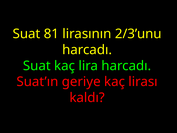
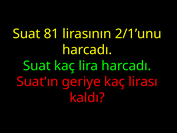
2/3’unu: 2/3’unu -> 2/1’unu (138, 34)
